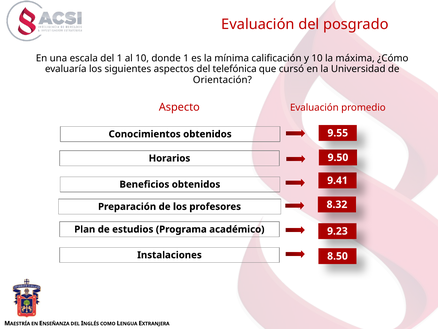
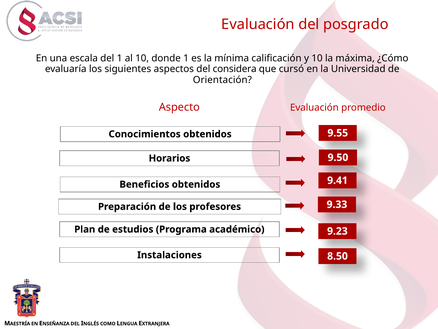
telefónica: telefónica -> considera (235, 69)
8.32: 8.32 -> 9.33 (337, 204)
